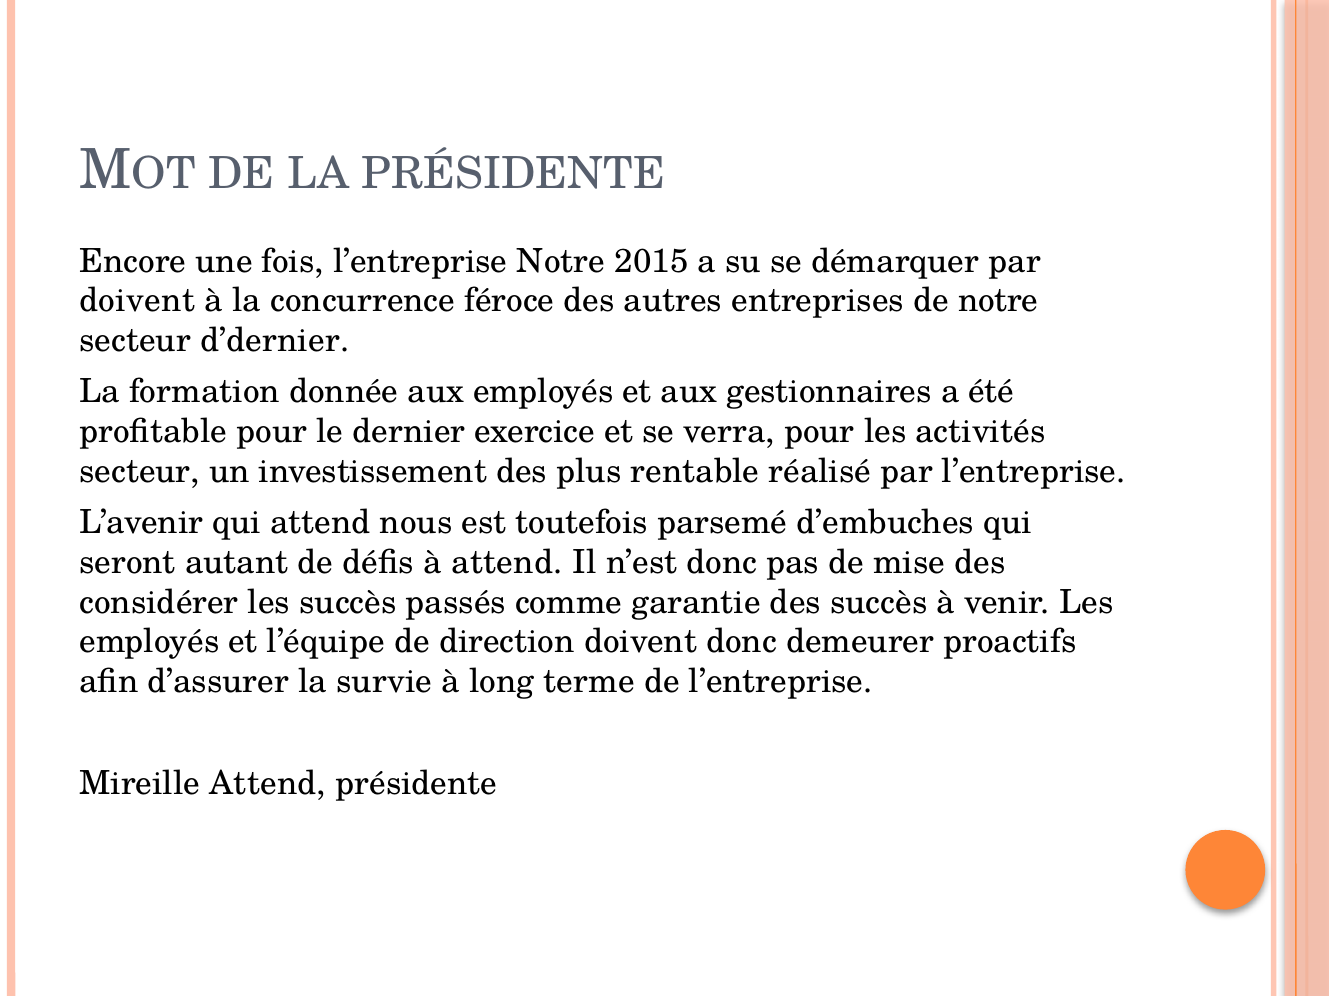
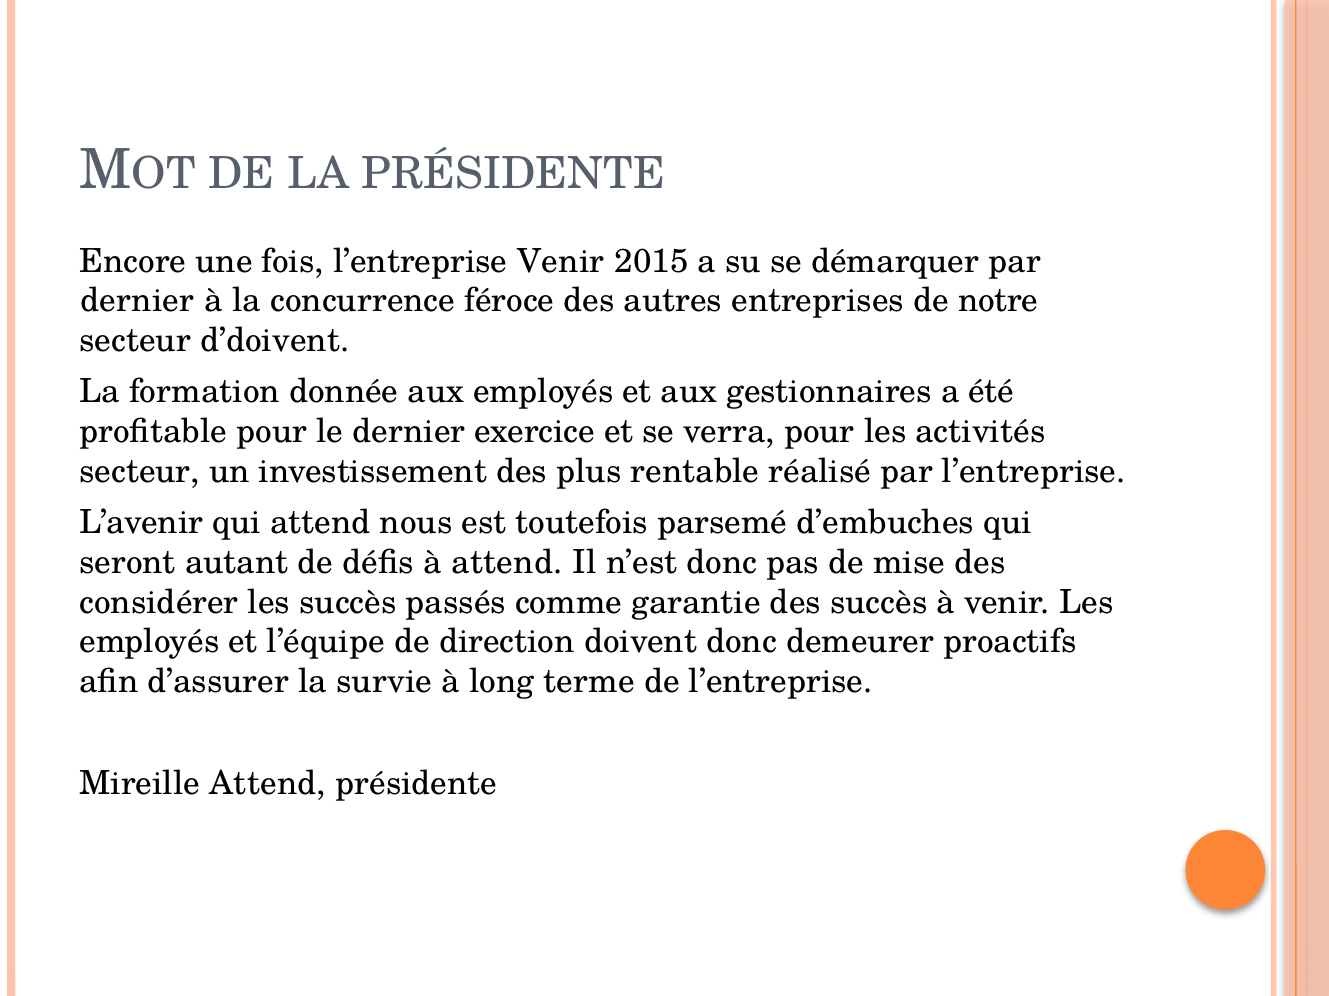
l’entreprise Notre: Notre -> Venir (561, 261)
doivent: doivent -> dernier (137, 301)
d’dernier: d’dernier -> d’doivent (275, 341)
